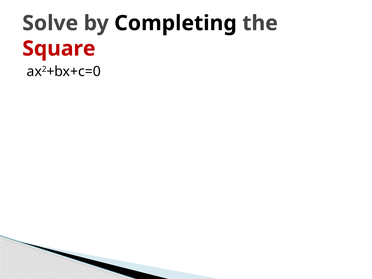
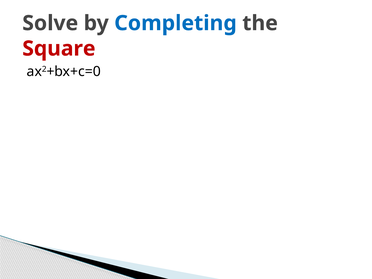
Completing colour: black -> blue (175, 23)
